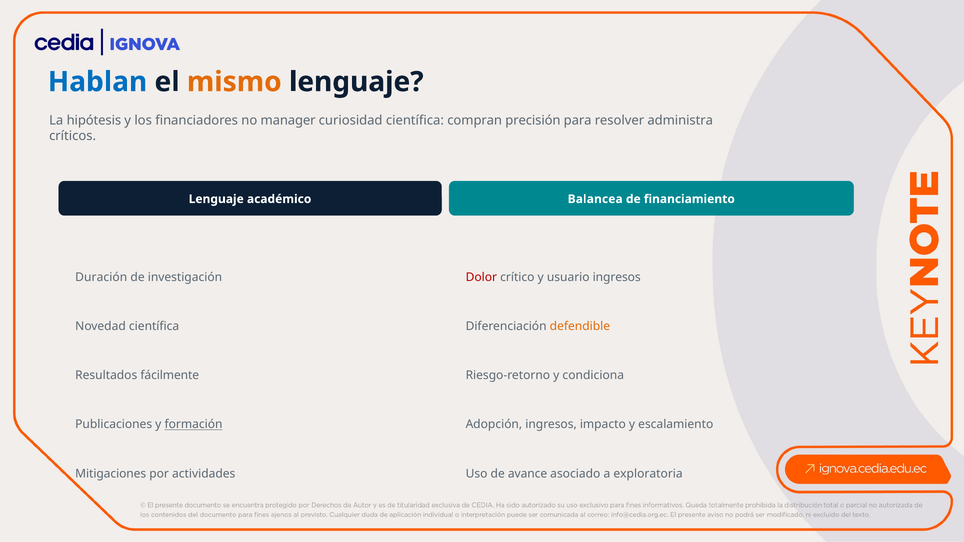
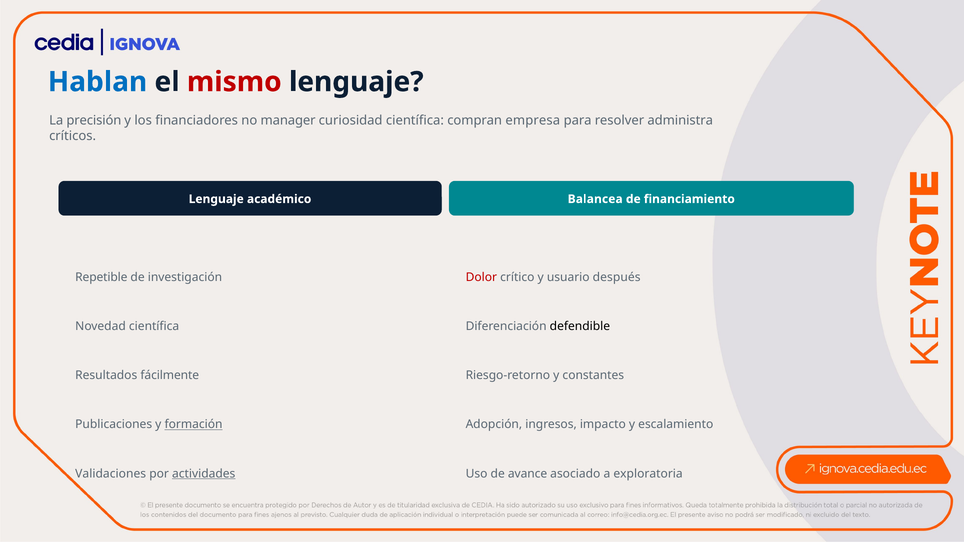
mismo colour: orange -> red (234, 82)
hipótesis: hipótesis -> precisión (94, 120)
precisión: precisión -> empresa (533, 120)
Duración: Duración -> Repetible (101, 277)
usuario ingresos: ingresos -> después (617, 277)
defendible colour: orange -> black (580, 326)
condiciona: condiciona -> constantes (593, 376)
Mitigaciones: Mitigaciones -> Validaciones (111, 474)
actividades underline: none -> present (204, 474)
